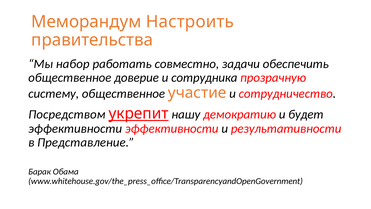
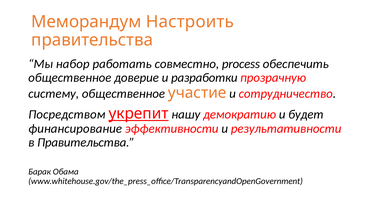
задачи: задачи -> process (241, 64)
сотрудника: сотрудника -> разработки (204, 78)
эффективности: эффективности -> финансирование (75, 129)
в Представление: Представление -> Правительства (86, 142)
